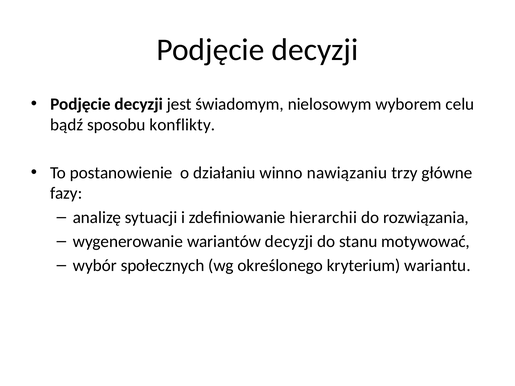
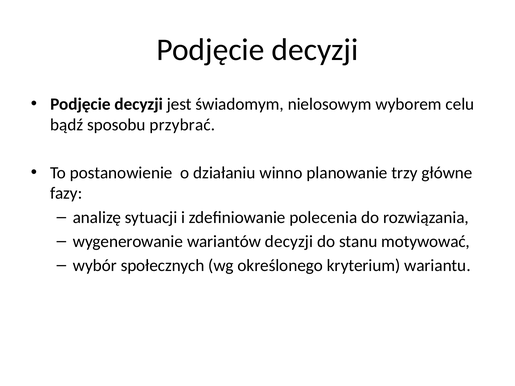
konflikty: konflikty -> przybrać (182, 125)
nawiązaniu: nawiązaniu -> planowanie (347, 173)
hierarchii: hierarchii -> polecenia (323, 217)
